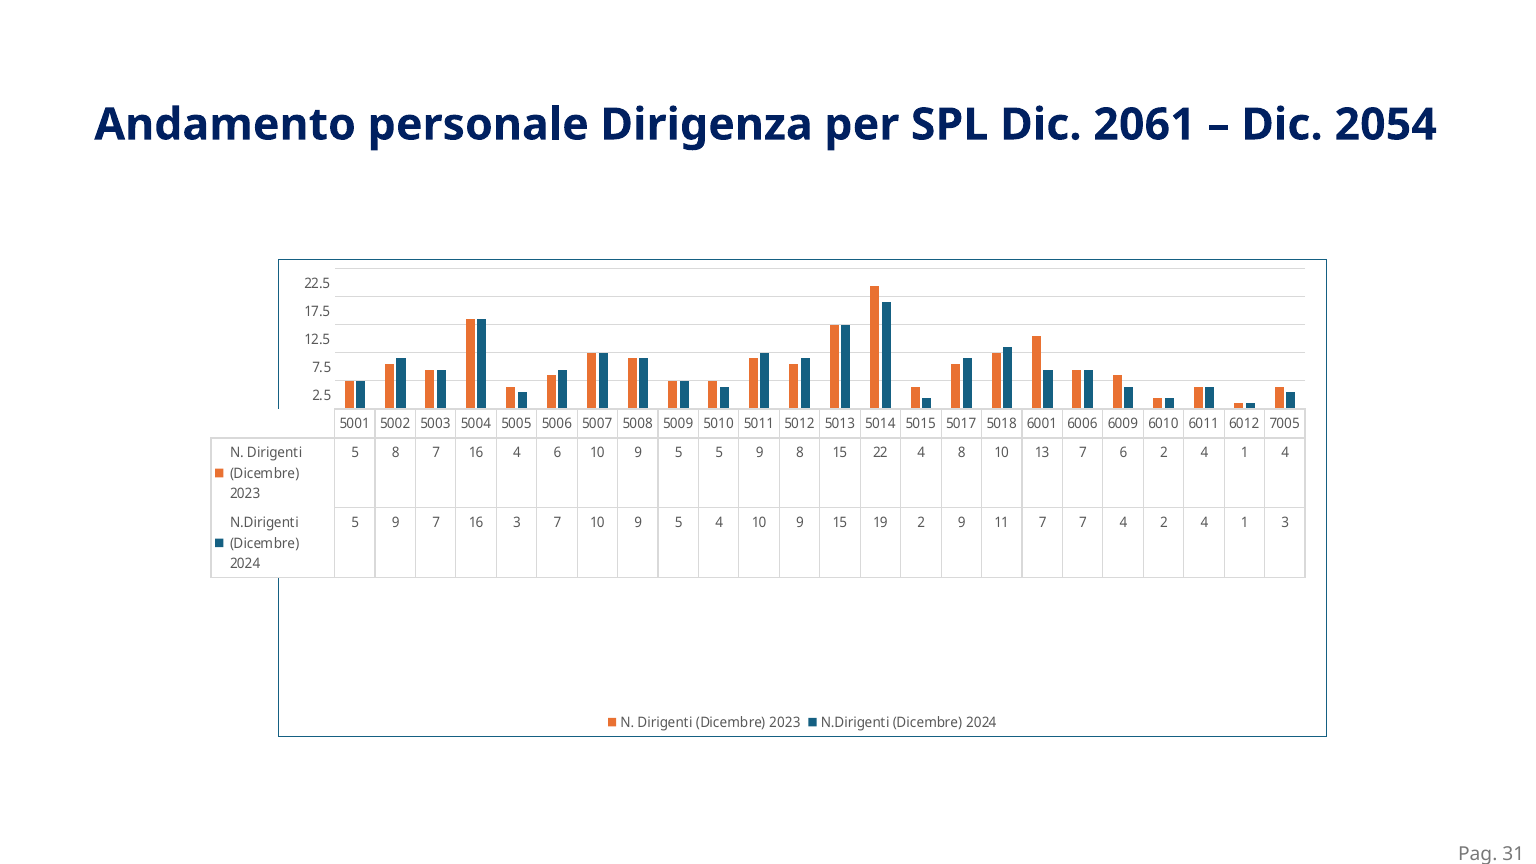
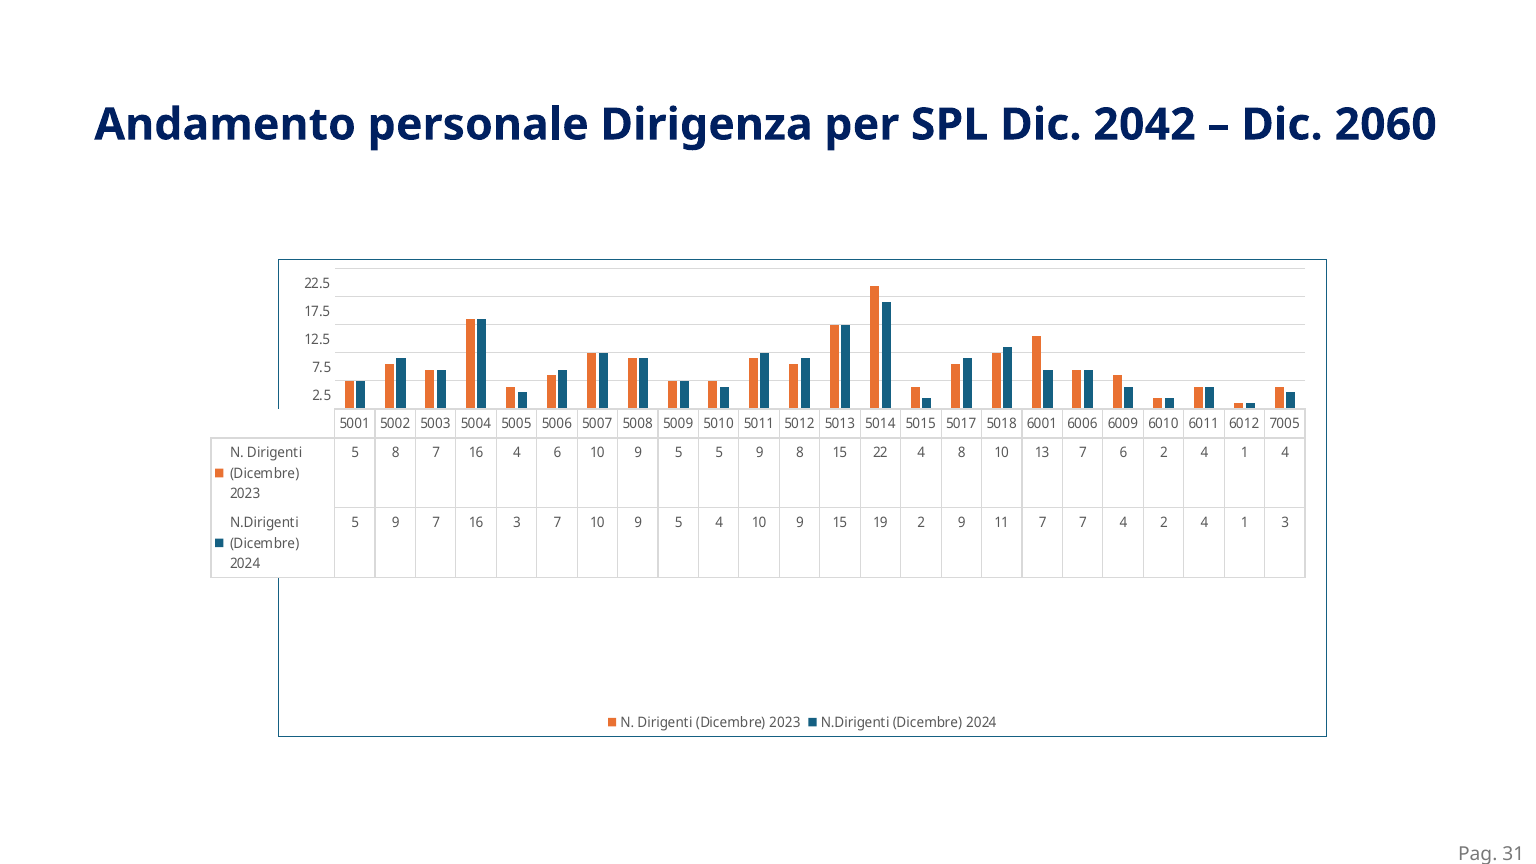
2061: 2061 -> 2042 (1145, 125)
2054: 2054 -> 2060 (1386, 125)
